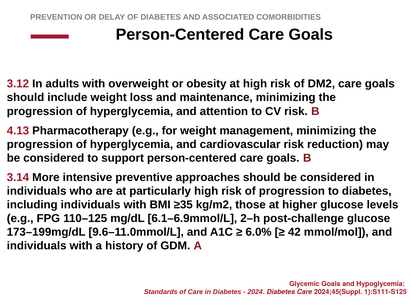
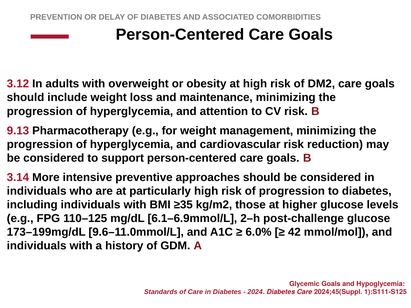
4.13: 4.13 -> 9.13 (18, 131)
